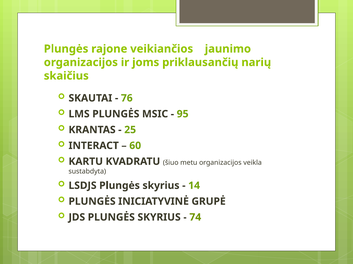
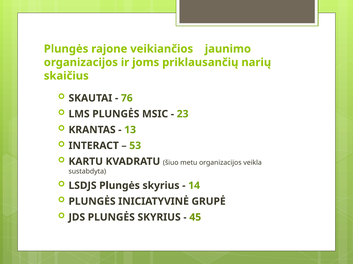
95: 95 -> 23 (183, 114)
25: 25 -> 13 (130, 130)
60: 60 -> 53 (135, 146)
74: 74 -> 45 (195, 218)
